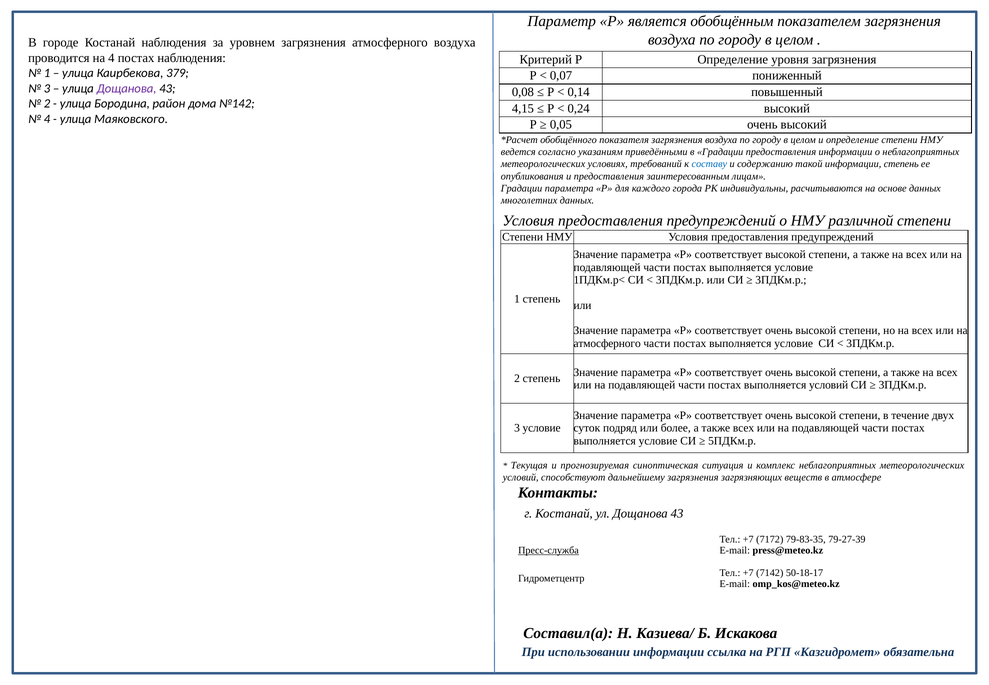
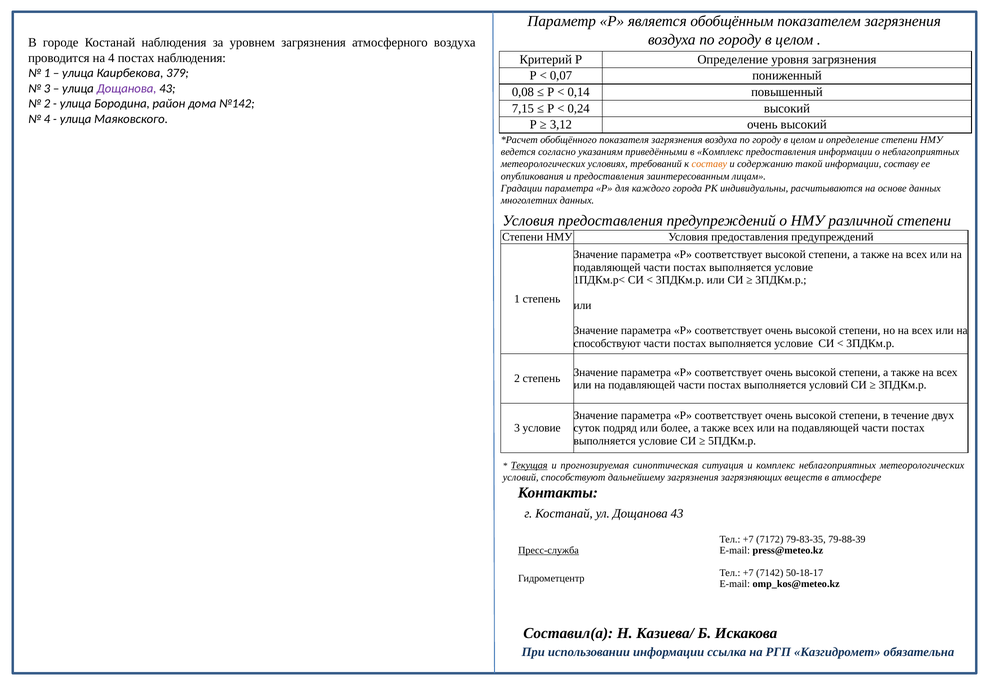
4,15: 4,15 -> 7,15 (523, 108)
0,05: 0,05 -> 3,12 (561, 125)
в Градации: Градации -> Комплекс (720, 152)
составу colour: blue -> orange (709, 164)
информации степень: степень -> составу (901, 164)
атмосферного: атмосферного -> способствуют (607, 343)
Текущая underline: none -> present (529, 465)
79-27-39: 79-27-39 -> 79-88-39 (847, 539)
